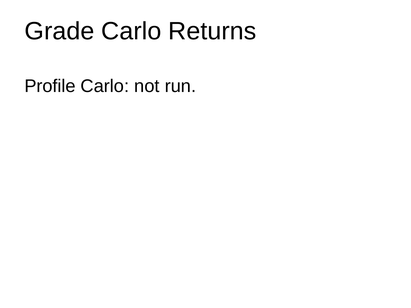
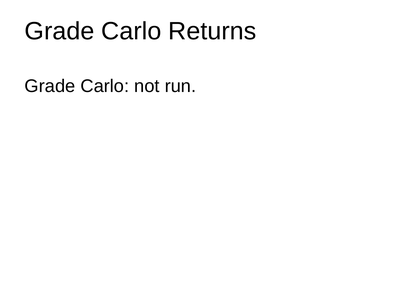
Profile: Profile -> Grade (50, 86)
